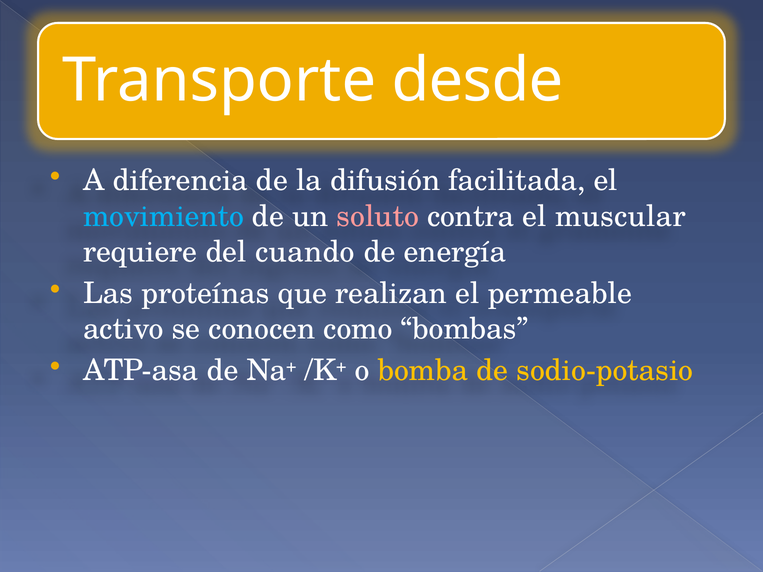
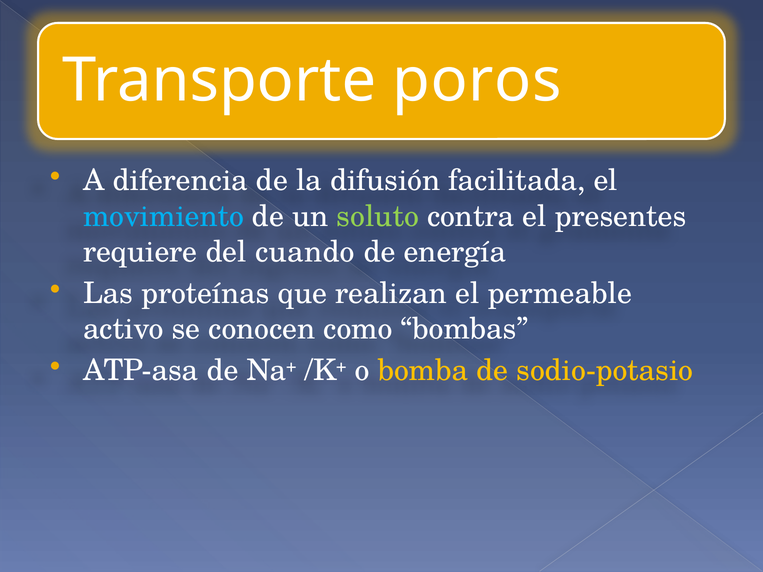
desde: desde -> poros (477, 81)
soluto colour: pink -> light green (378, 216)
muscular: muscular -> presentes (621, 216)
